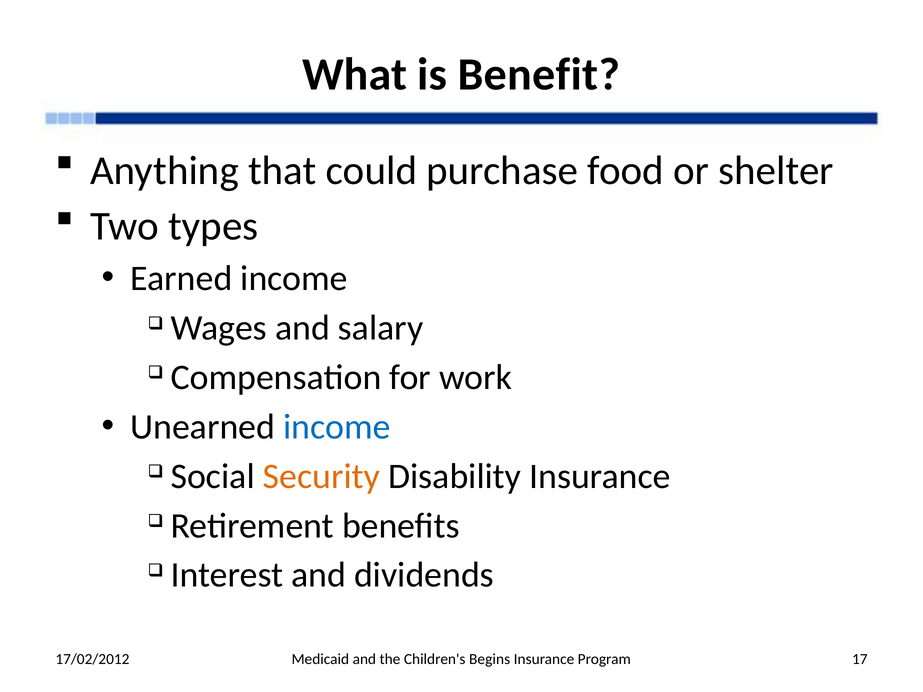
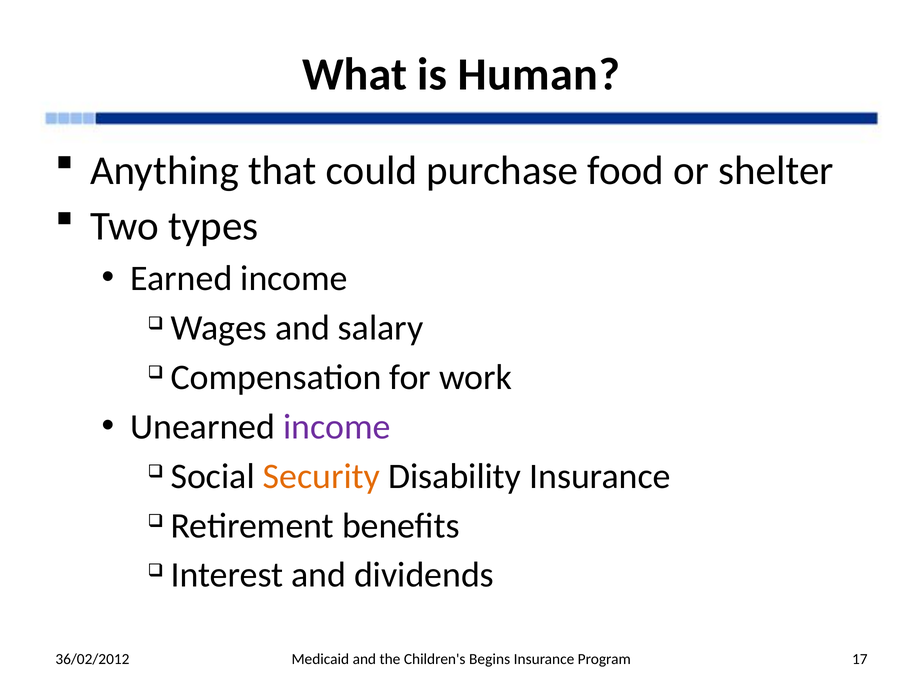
Benefit: Benefit -> Human (539, 75)
income colour: blue -> purple (337, 427)
17/02/2012: 17/02/2012 -> 36/02/2012 (92, 659)
